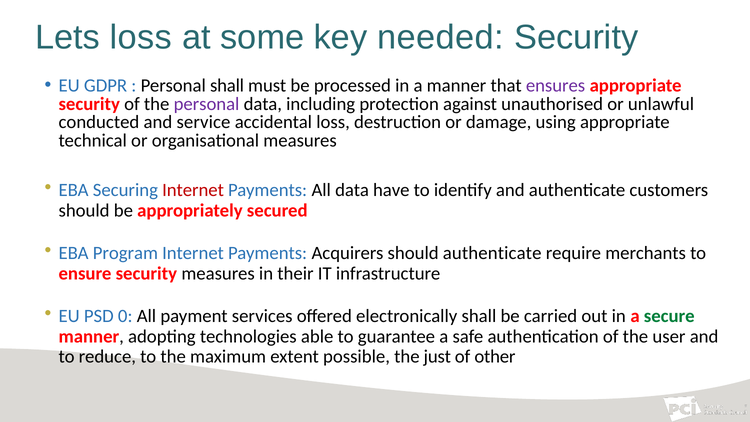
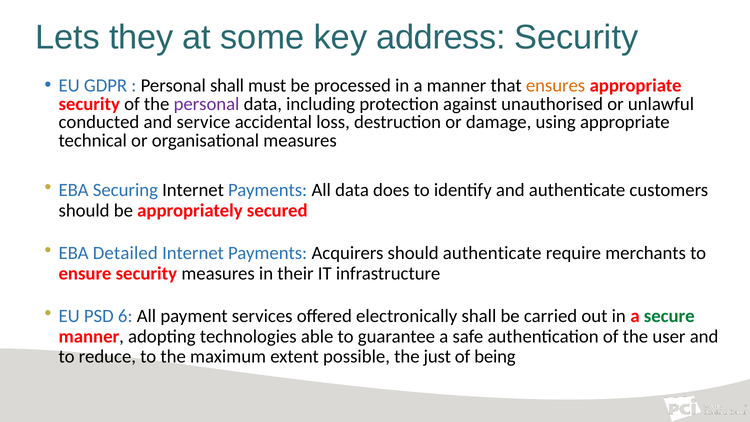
Lets loss: loss -> they (141, 37)
needed: needed -> address (441, 37)
ensures colour: purple -> orange (556, 86)
Internet colour: red -> black (193, 190)
have: have -> does (391, 190)
Program: Program -> Detailed (125, 253)
0: 0 -> 6 (125, 316)
other: other -> being (495, 357)
